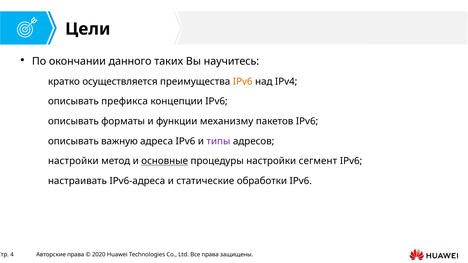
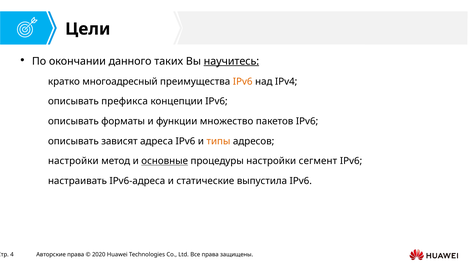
научитесь underline: none -> present (231, 61)
осуществляется: осуществляется -> многоадресный (120, 82)
механизму: механизму -> множество (227, 121)
важную: важную -> зависят (119, 141)
типы colour: purple -> orange (218, 141)
обработки: обработки -> выпустила (262, 181)
